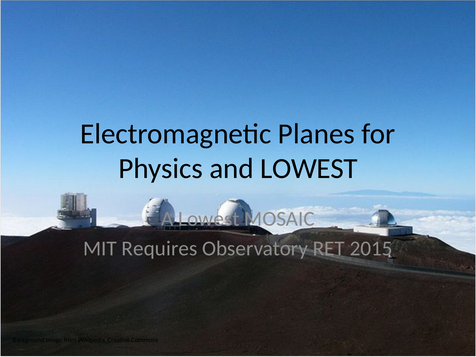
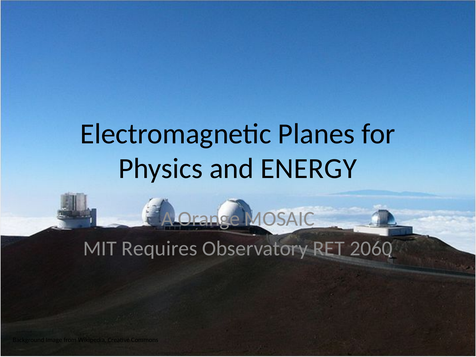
and LOWEST: LOWEST -> ENERGY (309, 169)
A Lowest: Lowest -> Orange (209, 219)
2015: 2015 -> 2060 (371, 248)
